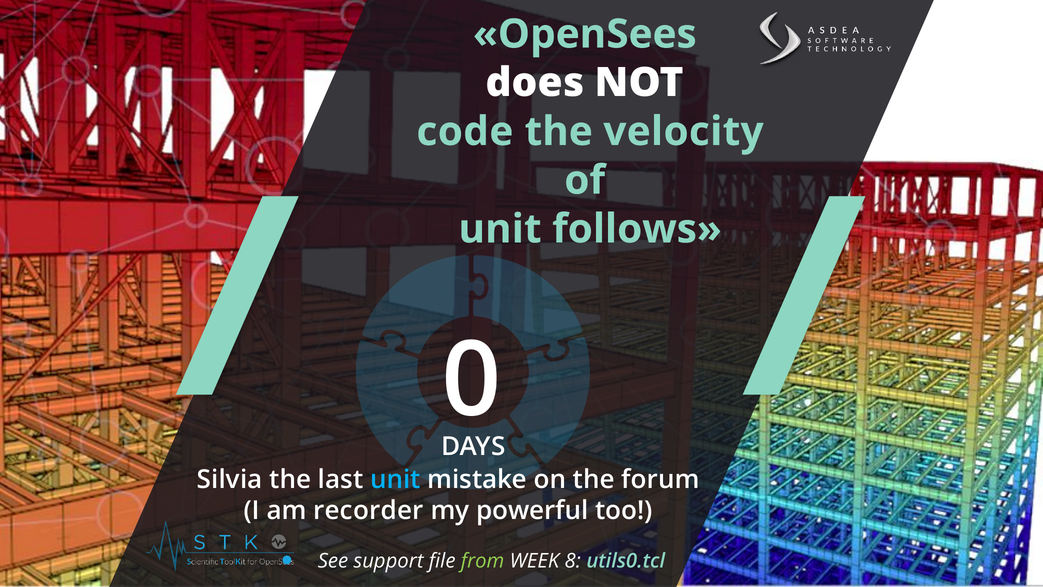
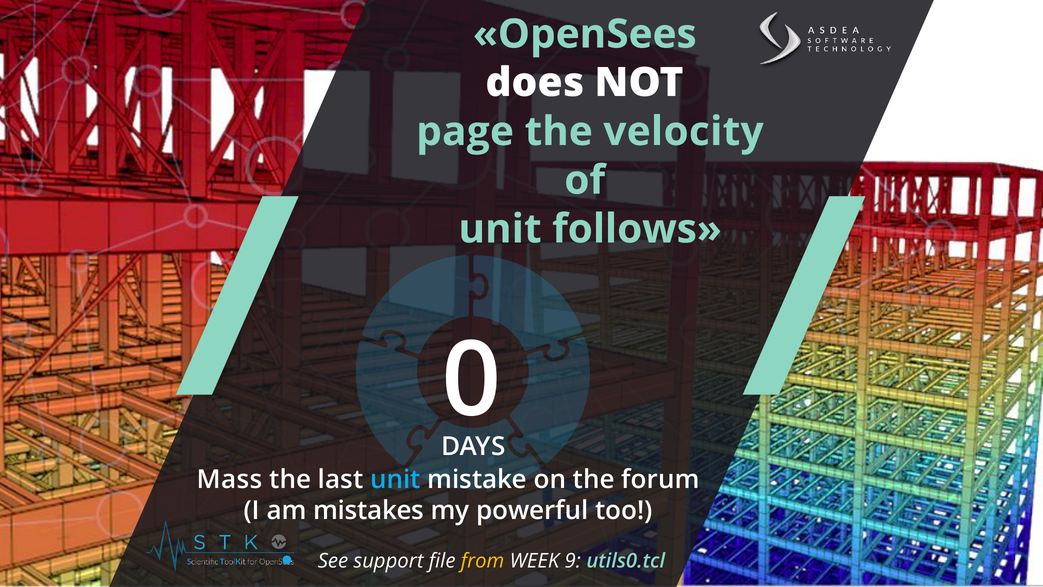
code: code -> page (465, 132)
Silvia: Silvia -> Mass (230, 479)
recorder: recorder -> mistakes (369, 510)
from colour: light green -> yellow (483, 561)
8: 8 -> 9 (573, 561)
